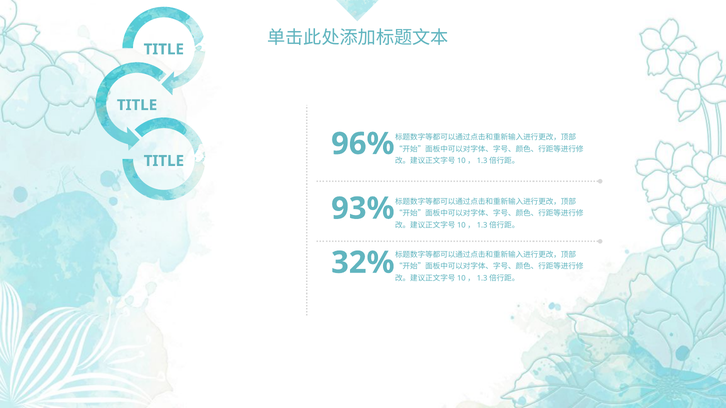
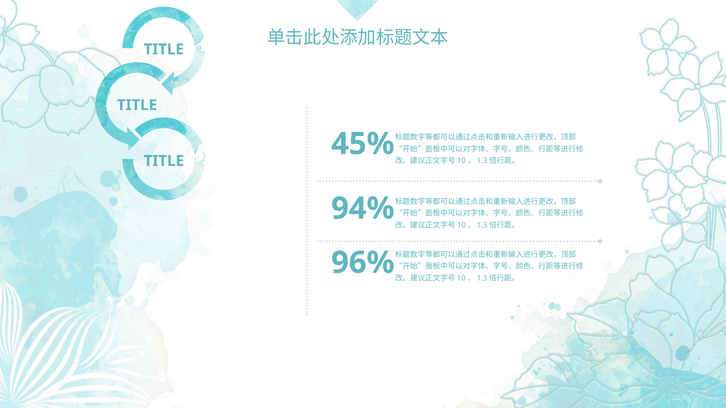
96%: 96% -> 45% (363, 144)
93%: 93% -> 94% (363, 209)
32%: 32% -> 96% (363, 263)
